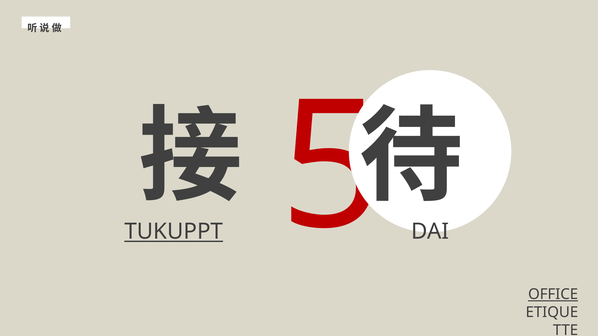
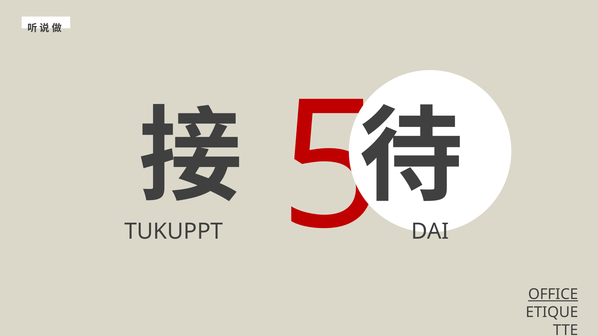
TUKUPPT underline: present -> none (174, 232)
